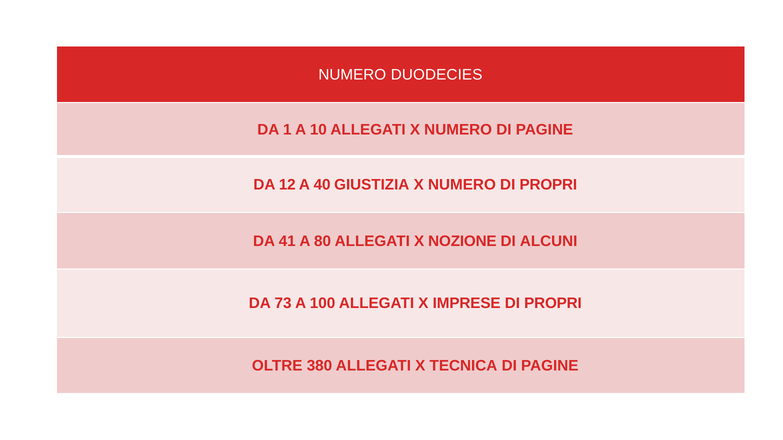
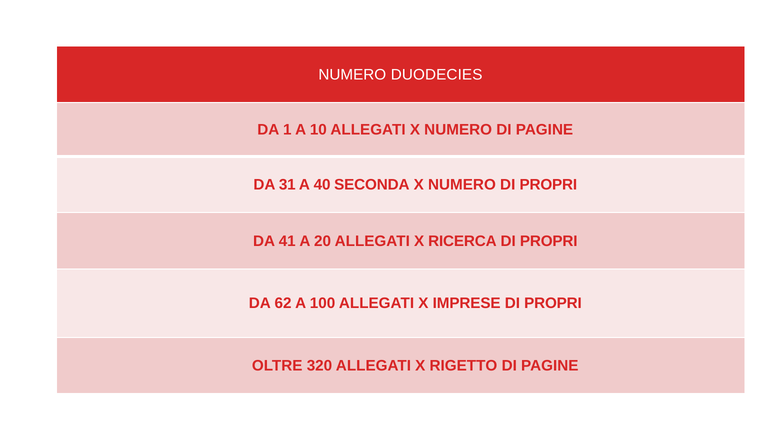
12: 12 -> 31 (287, 185)
GIUSTIZIA: GIUSTIZIA -> SECONDA (372, 185)
80: 80 -> 20 (323, 241)
NOZIONE: NOZIONE -> RICERCA (462, 241)
ALCUNI: ALCUNI -> PROPRI (549, 241)
73: 73 -> 62 (283, 304)
380: 380 -> 320 (319, 366)
TECNICA: TECNICA -> RIGETTO (463, 366)
